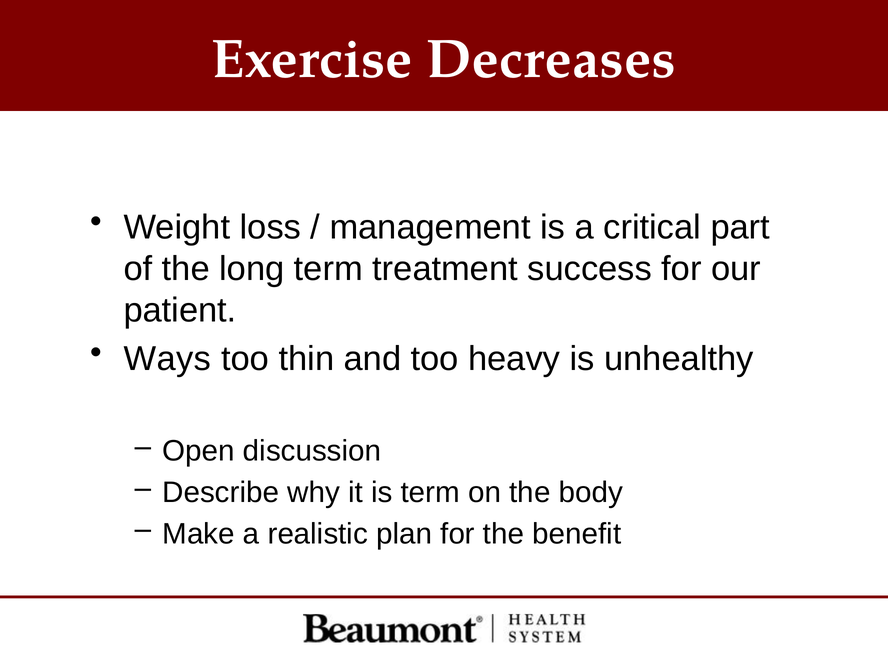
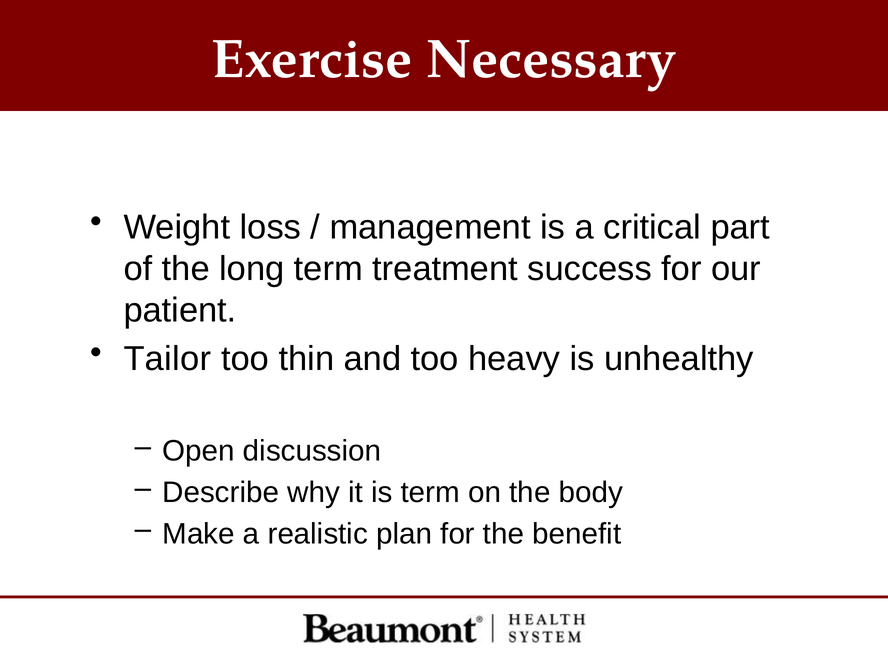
Decreases: Decreases -> Necessary (551, 59)
Ways: Ways -> Tailor (168, 359)
